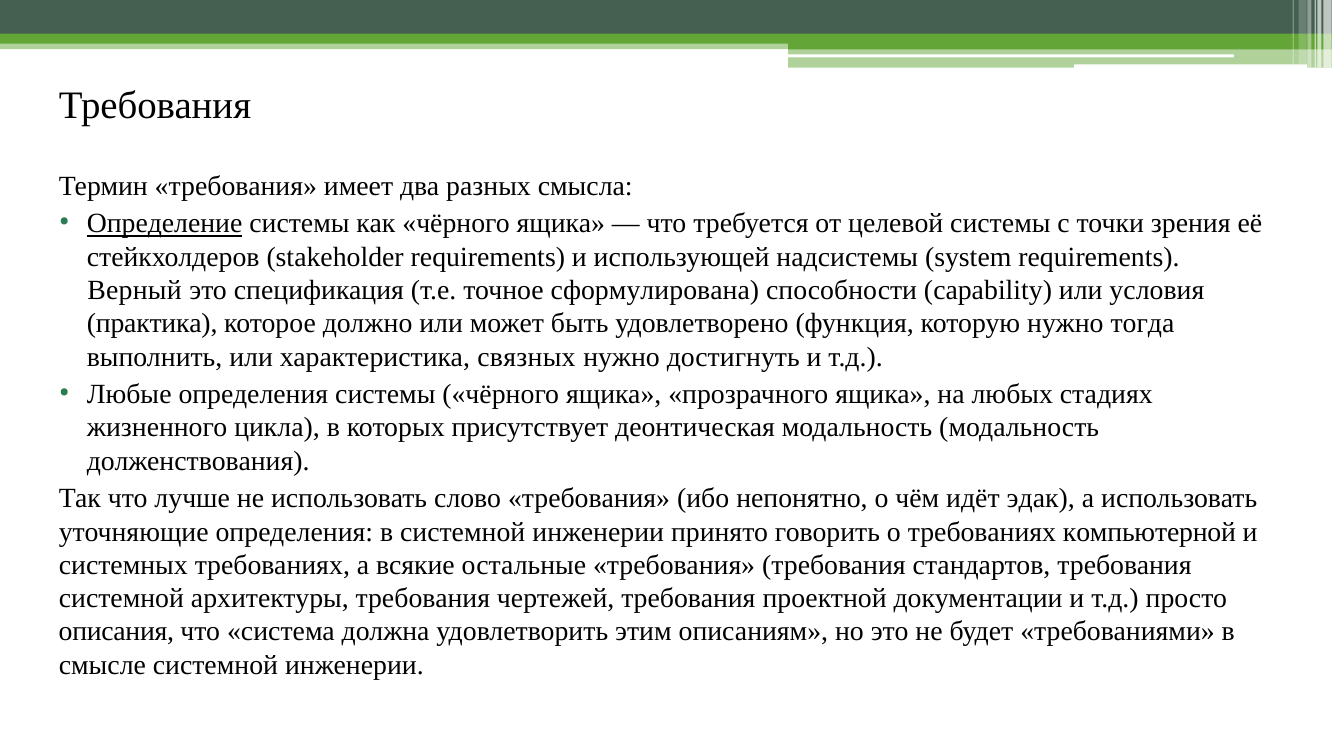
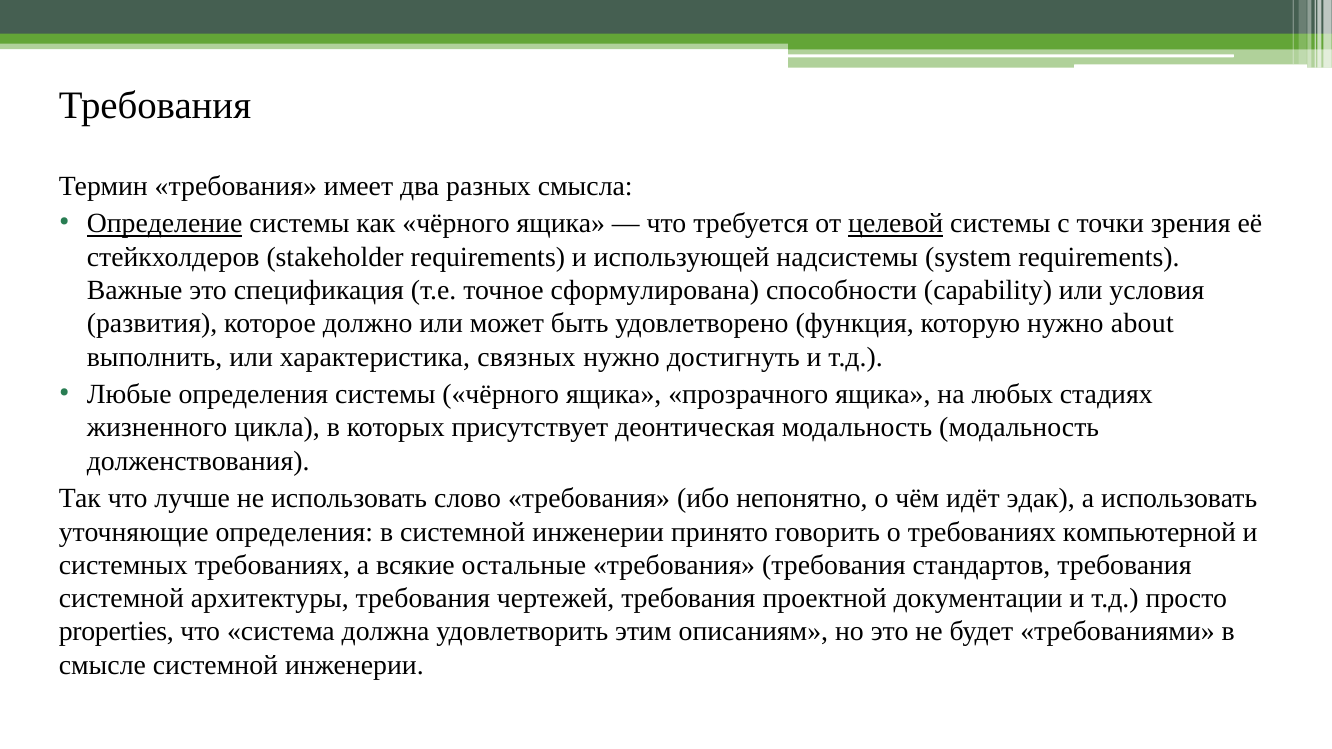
целевой underline: none -> present (896, 224)
Верный: Верный -> Важные (135, 290)
практика: практика -> развития (152, 324)
тогда: тогда -> about (1142, 324)
описания: описания -> properties (116, 632)
